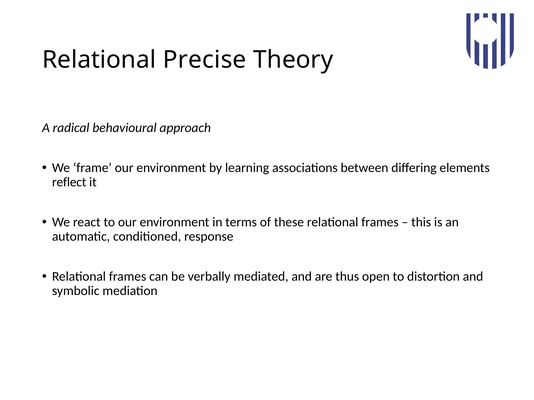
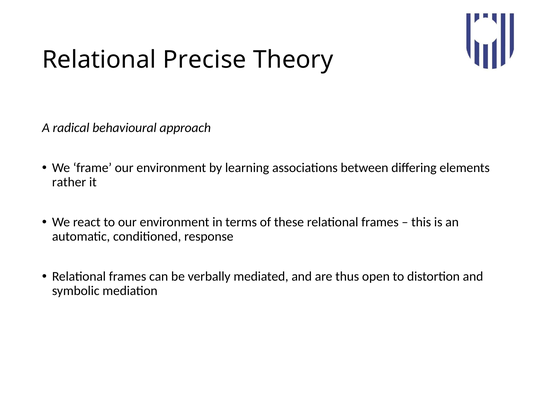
reflect: reflect -> rather (69, 182)
